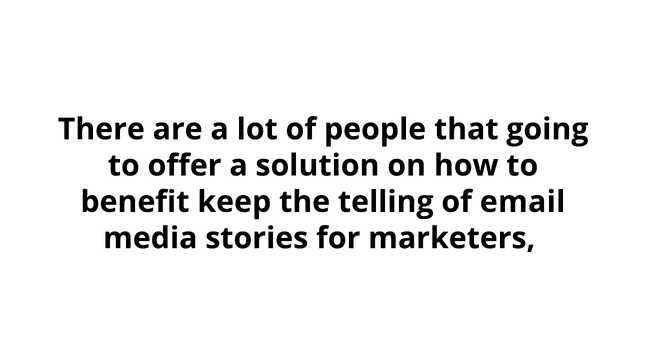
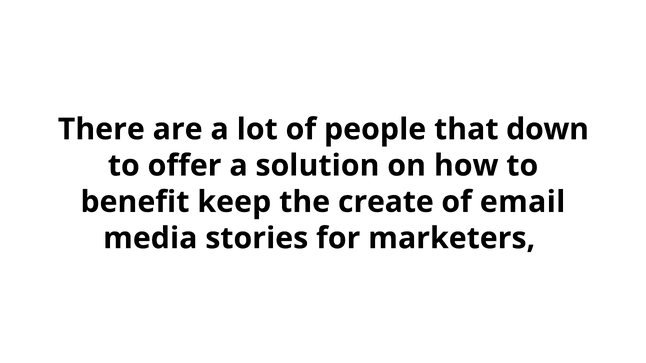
going: going -> down (548, 129)
telling: telling -> create (386, 202)
